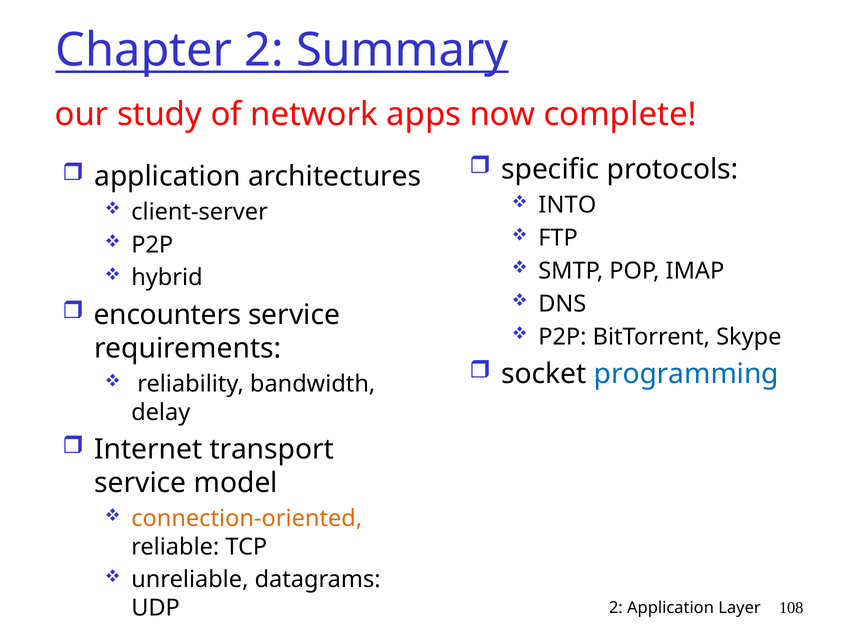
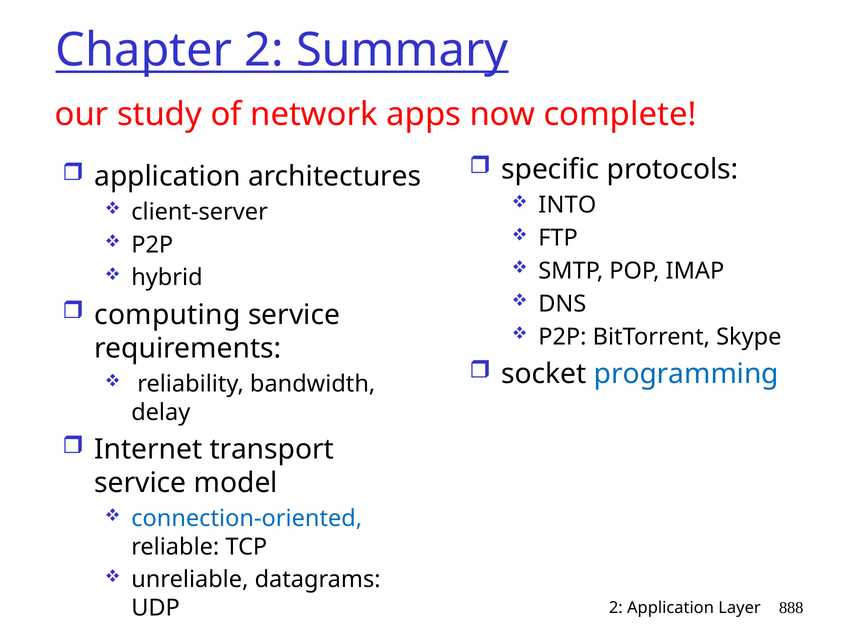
encounters: encounters -> computing (167, 315)
connection-oriented colour: orange -> blue (247, 519)
108: 108 -> 888 (791, 608)
